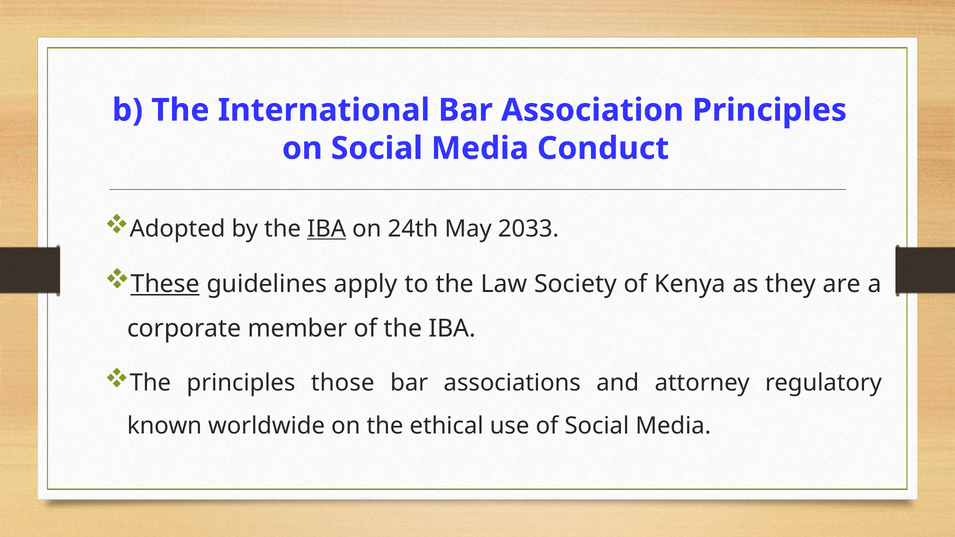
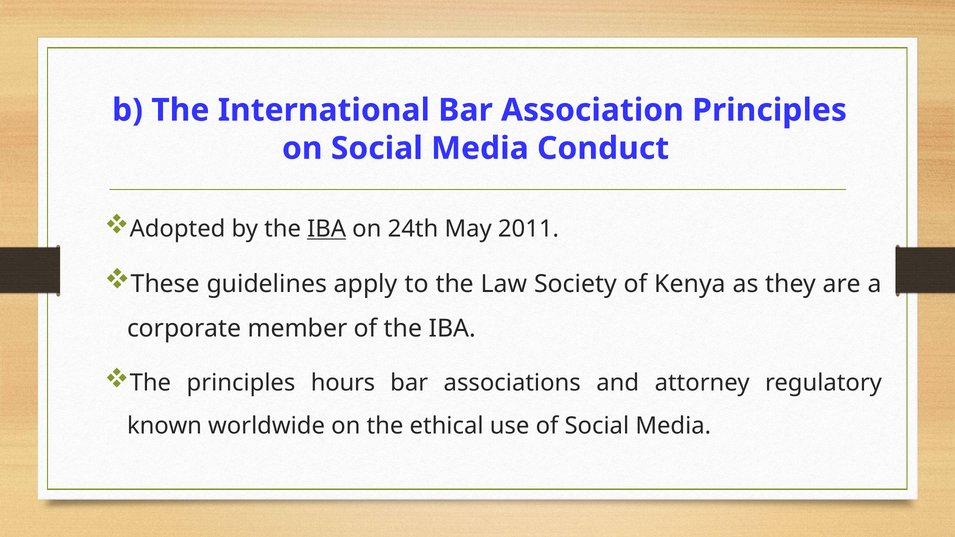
2033: 2033 -> 2011 (528, 229)
These underline: present -> none (165, 284)
those: those -> hours (343, 383)
